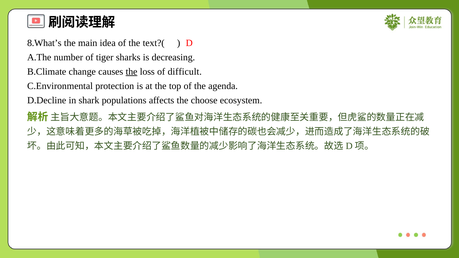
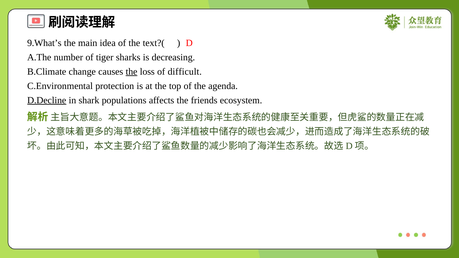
8.What’s: 8.What’s -> 9.What’s (44, 43)
D.Decline underline: none -> present (47, 100)
choose: choose -> friends (204, 100)
